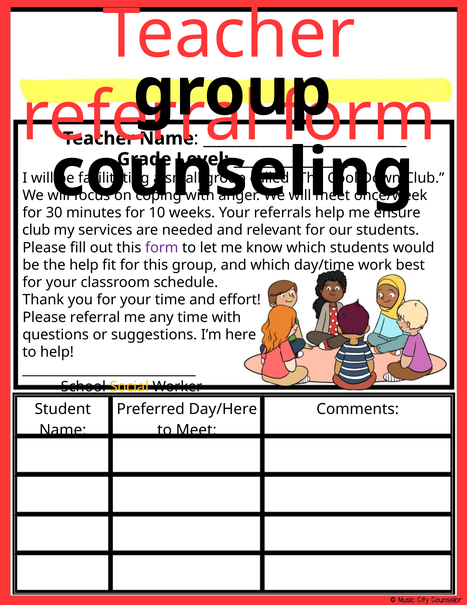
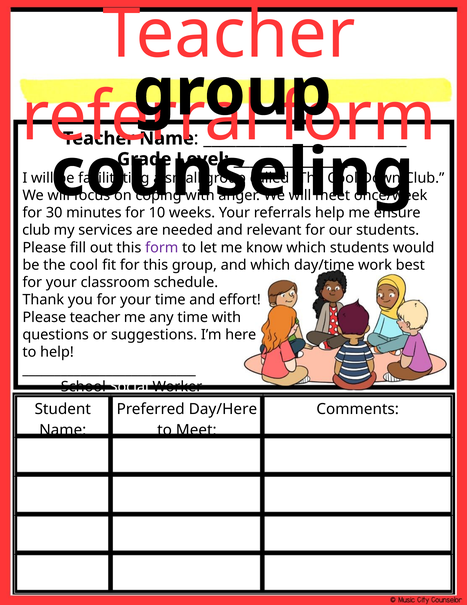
be the help: help -> cool (84, 265)
Please referral: referral -> teacher (95, 317)
Social colour: yellow -> white (129, 386)
